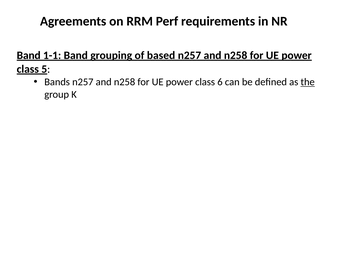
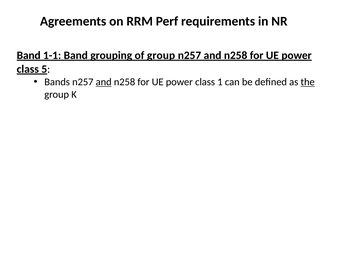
of based: based -> group (161, 55)
and underline: none -> present (104, 82)
6: 6 -> 1 (220, 82)
